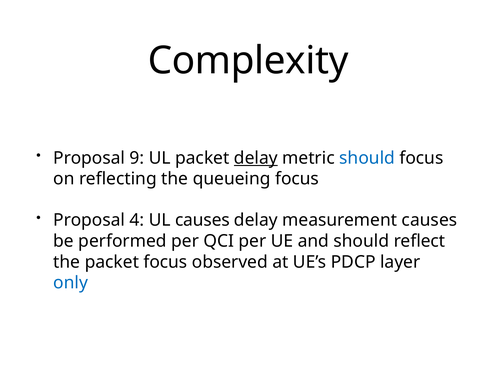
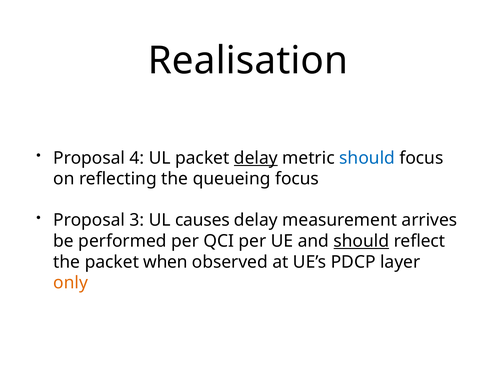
Complexity: Complexity -> Realisation (248, 61)
9: 9 -> 4 (137, 158)
4: 4 -> 3 (137, 220)
measurement causes: causes -> arrives (429, 220)
should underline: none -> present (361, 241)
packet focus: focus -> when (165, 262)
only colour: blue -> orange (71, 283)
